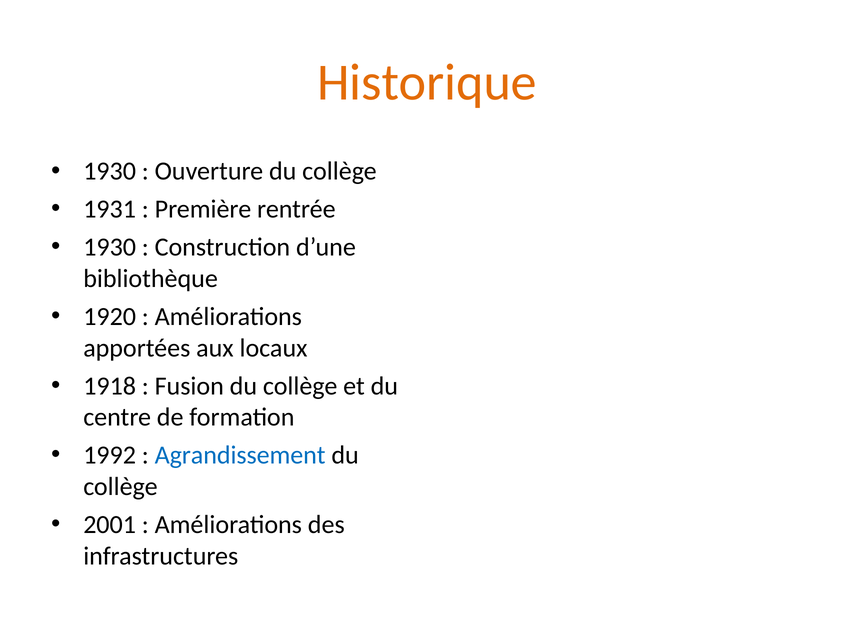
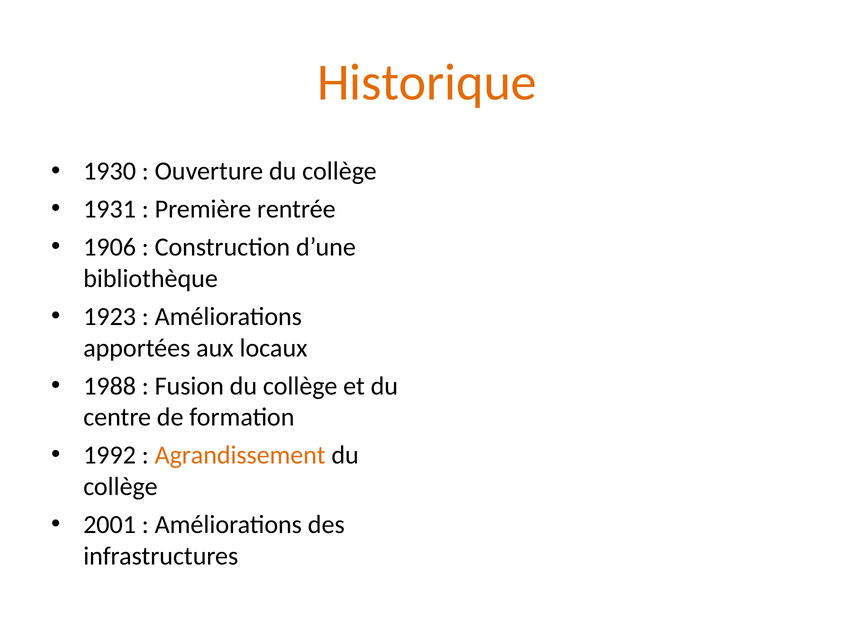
1930: 1930 -> 1906 (110, 247)
1920: 1920 -> 1923 (110, 316)
1918: 1918 -> 1988 (110, 386)
Agrandissement colour: blue -> orange (240, 455)
